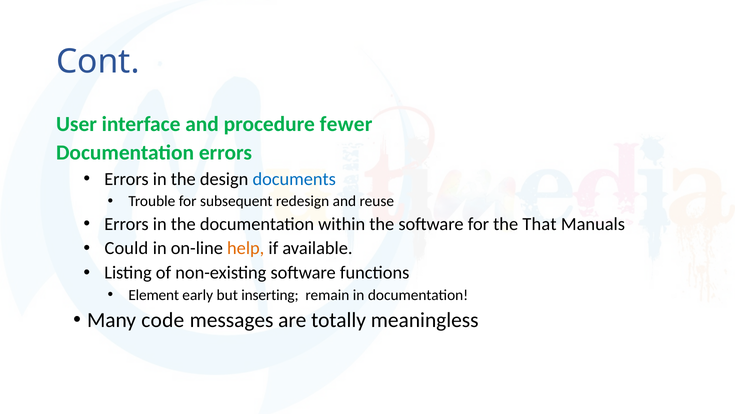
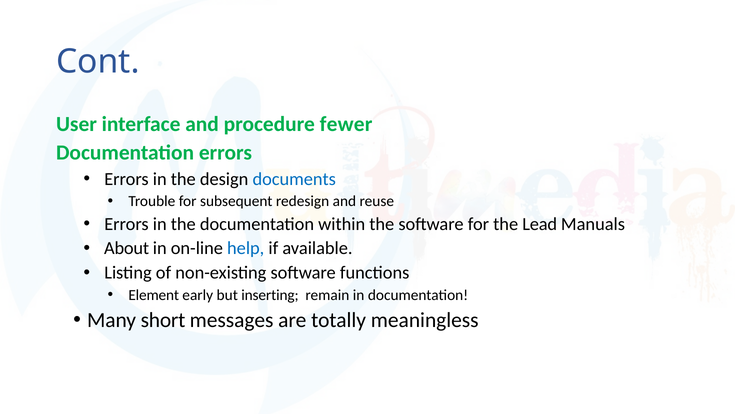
That: That -> Lead (540, 224)
Could: Could -> About (127, 248)
help colour: orange -> blue (246, 248)
code: code -> short (163, 320)
